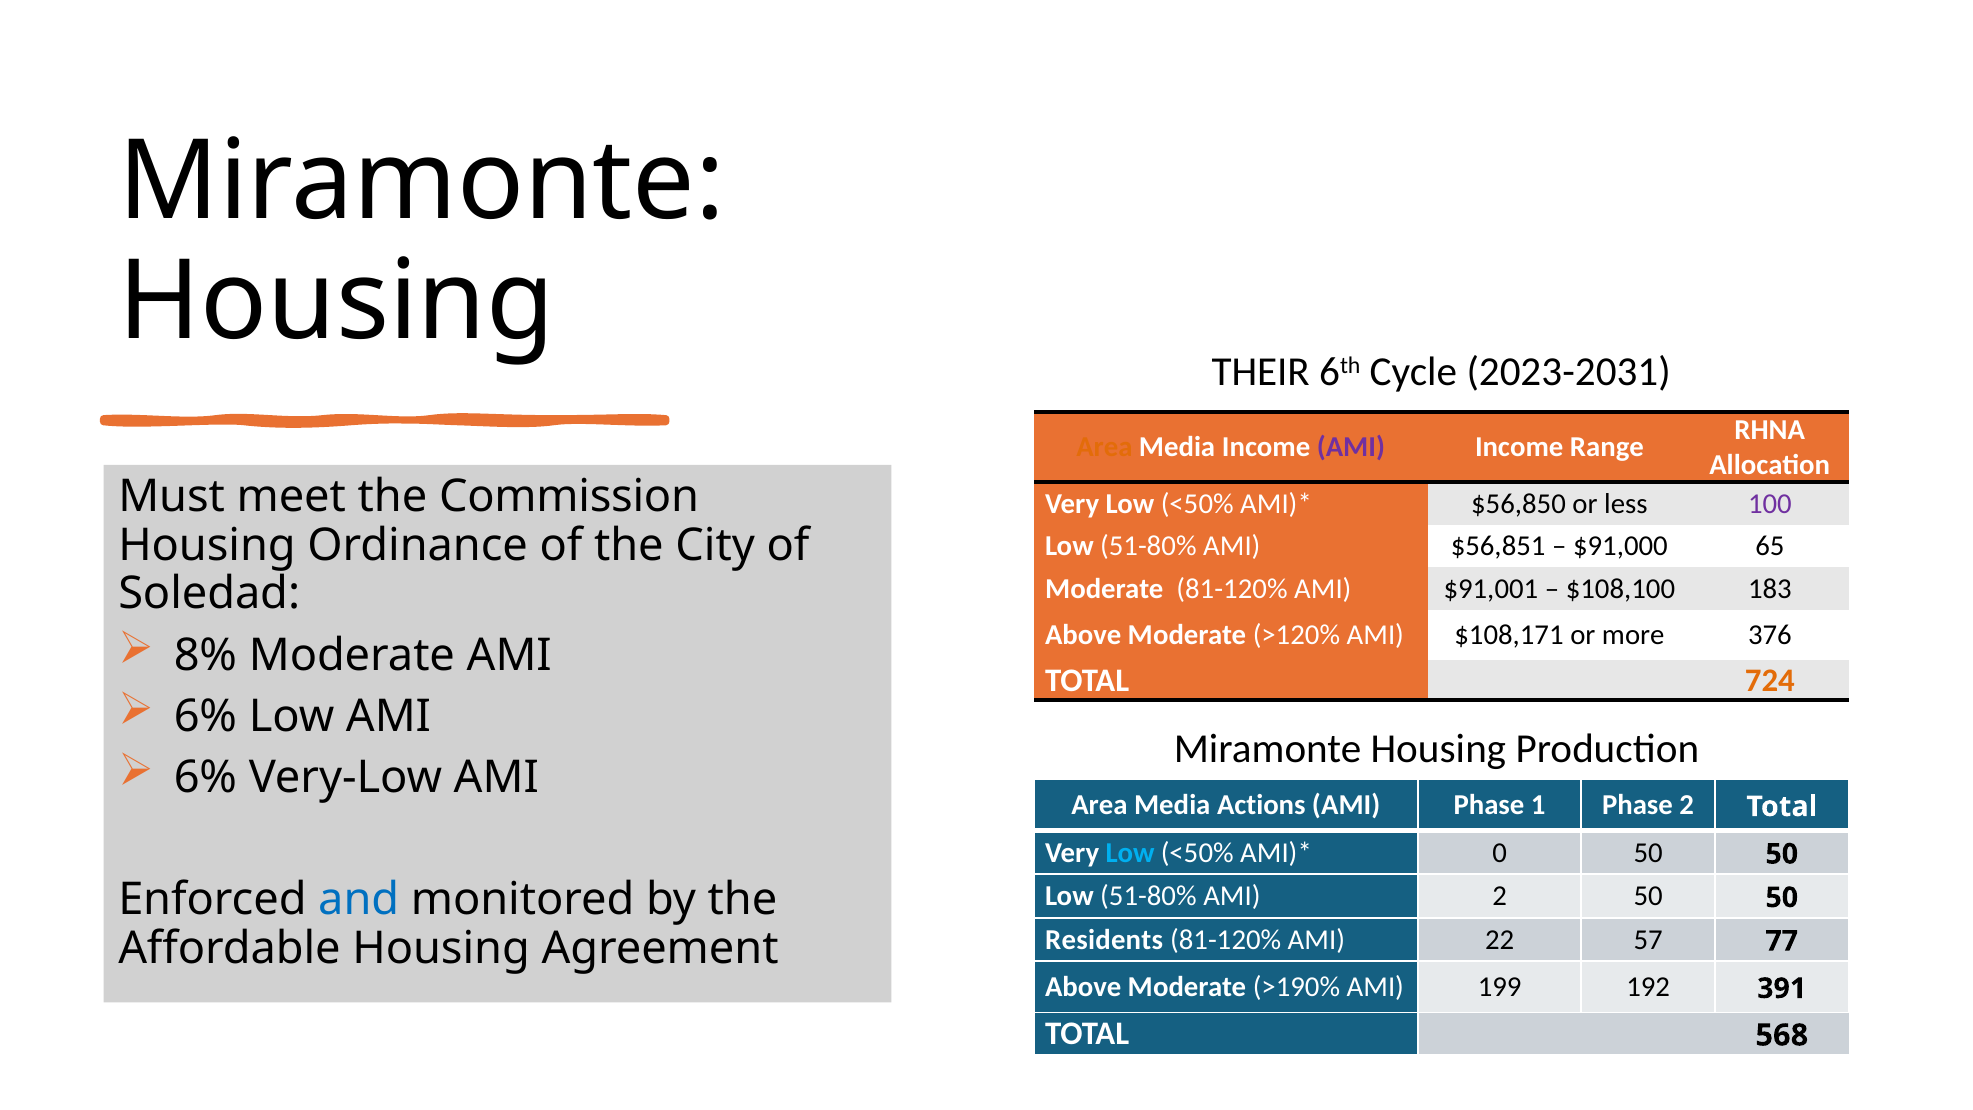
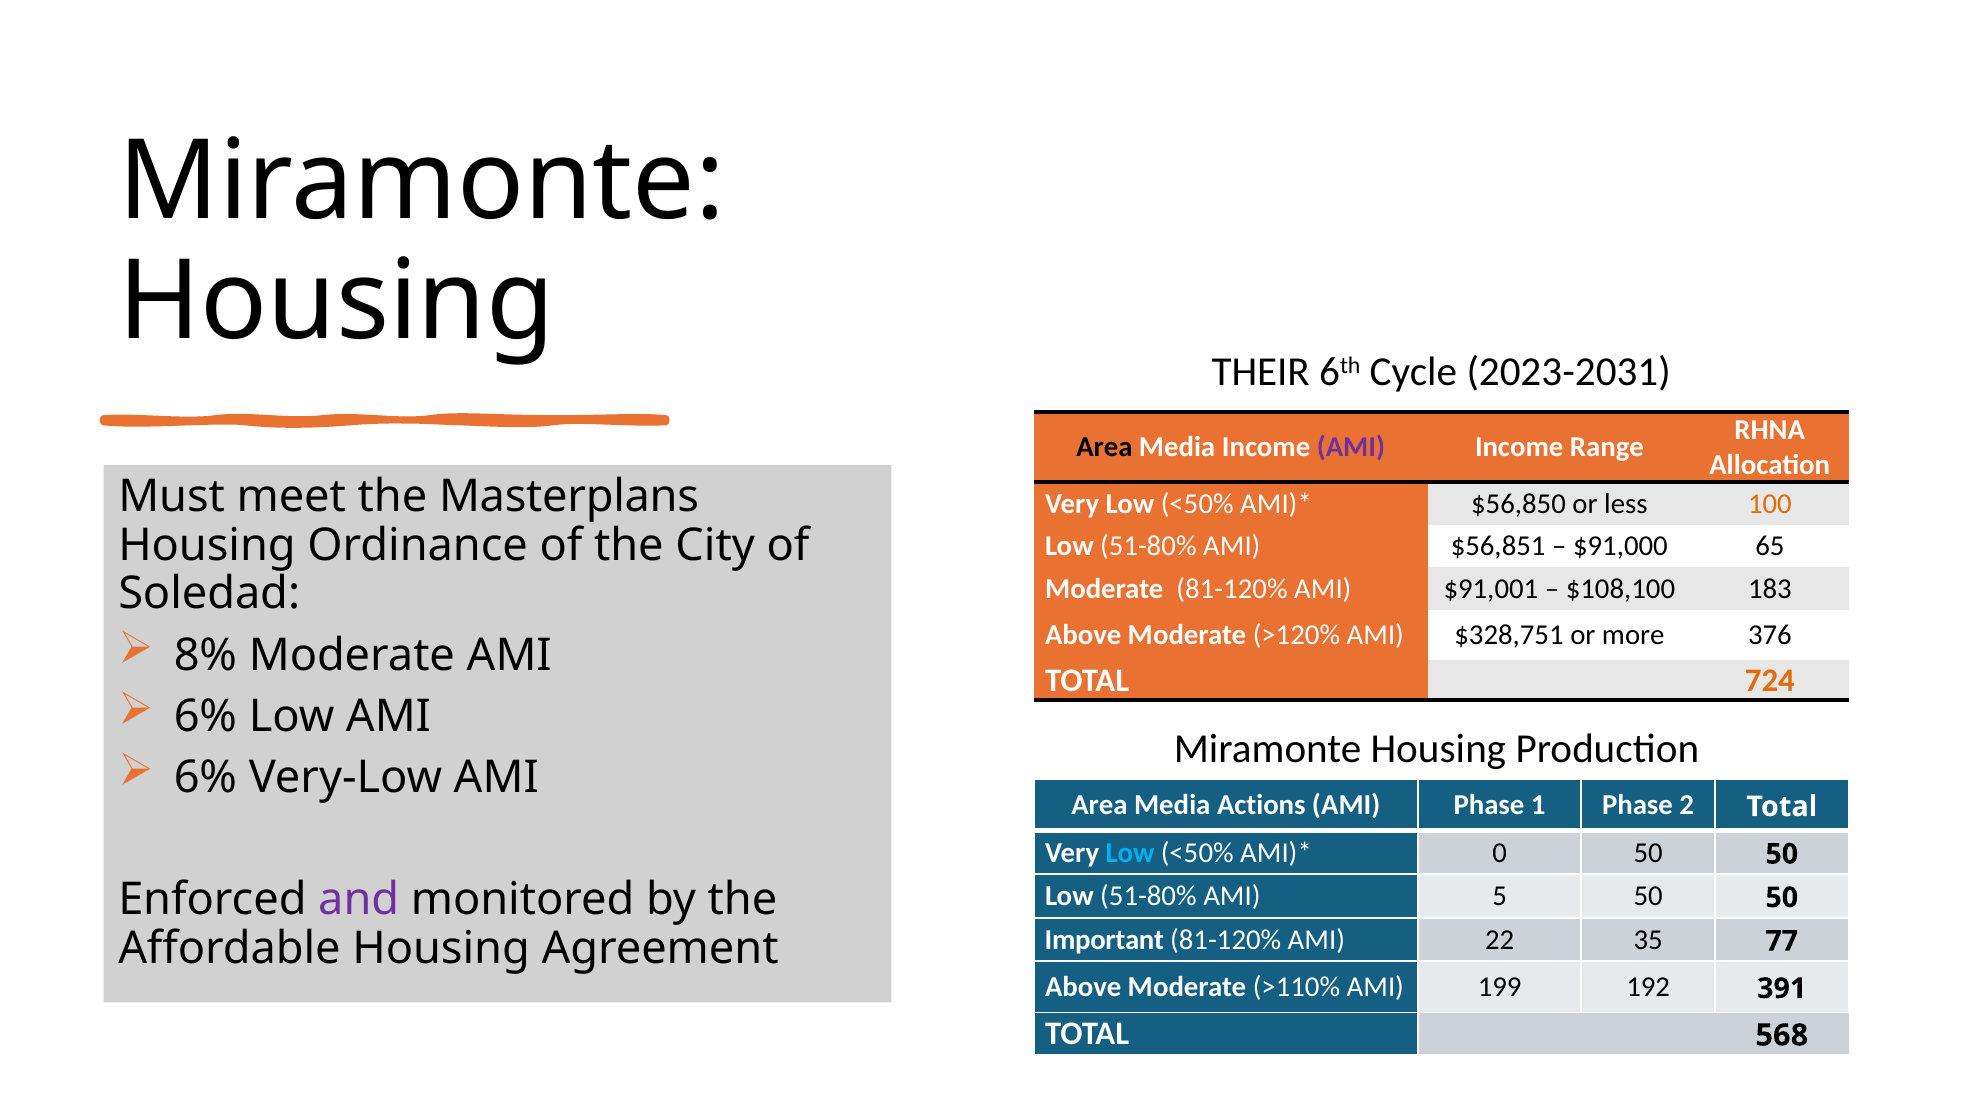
Area colour: orange -> black (1104, 447)
Commission: Commission -> Masterplans (569, 496)
100 colour: purple -> orange (1770, 504)
$108,171: $108,171 -> $328,751 (1509, 635)
AMI 2: 2 -> 5 (1500, 896)
and colour: blue -> purple (359, 899)
Residents: Residents -> Important (1104, 940)
57: 57 -> 35 (1648, 940)
>190%: >190% -> >110% (1296, 987)
